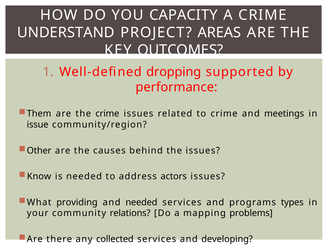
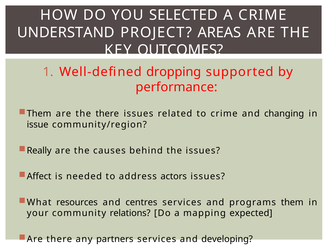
CAPACITY: CAPACITY -> SELECTED (183, 15)
the crime: crime -> there (107, 114)
meetings: meetings -> changing (284, 114)
Other: Other -> Really (39, 151)
Know: Know -> Affect (39, 176)
providing: providing -> resources (77, 202)
and needed: needed -> centres (141, 202)
programs types: types -> them (292, 202)
problems: problems -> expected (251, 213)
collected: collected -> partners (115, 239)
